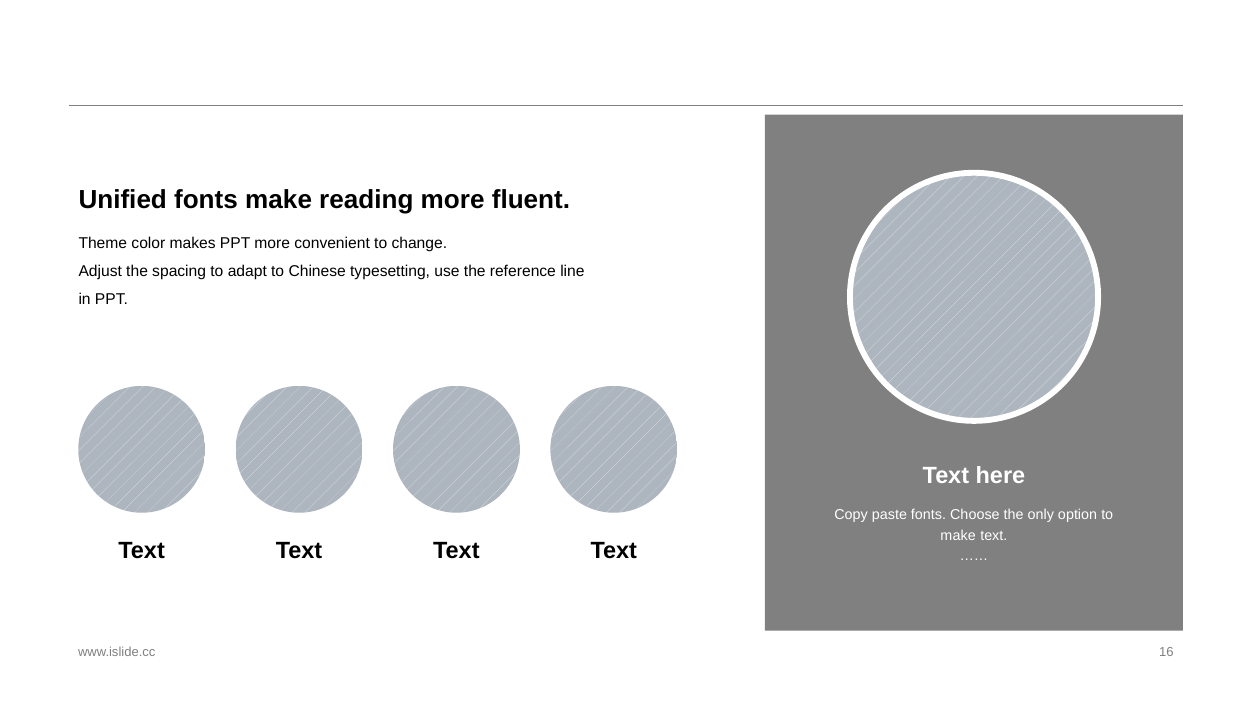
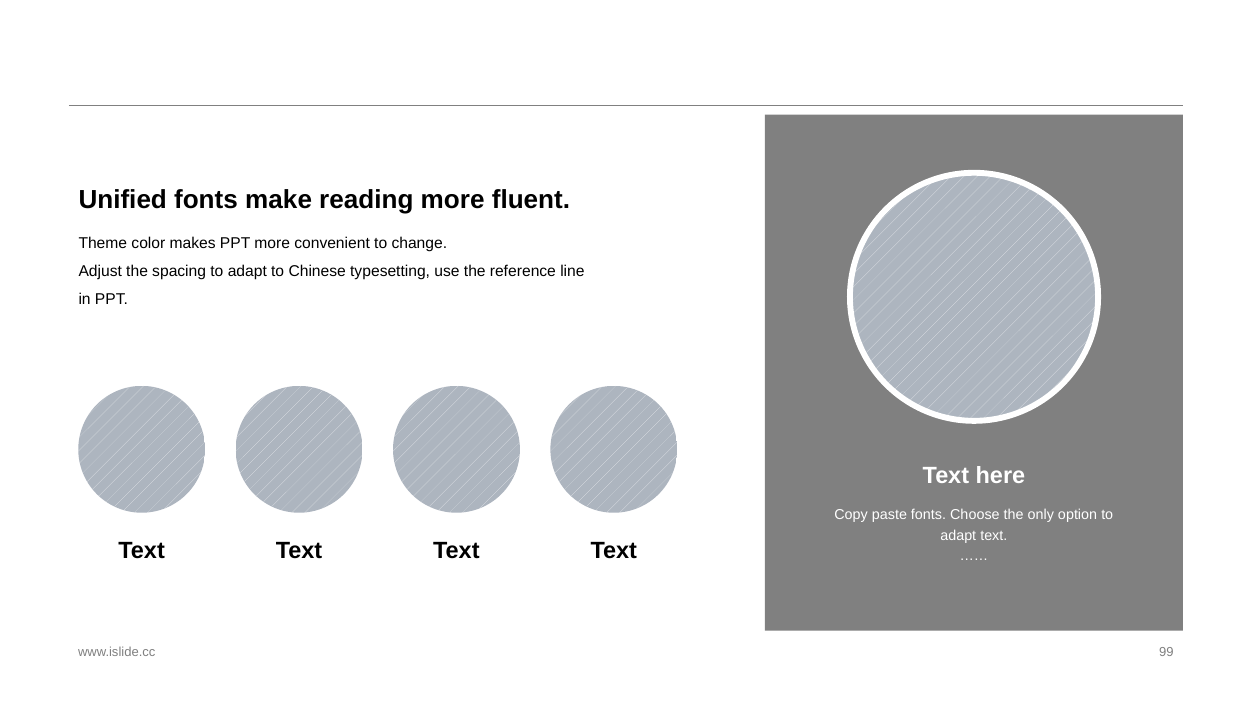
make: make -> adapt (958, 535)
16: 16 -> 99 (1166, 652)
